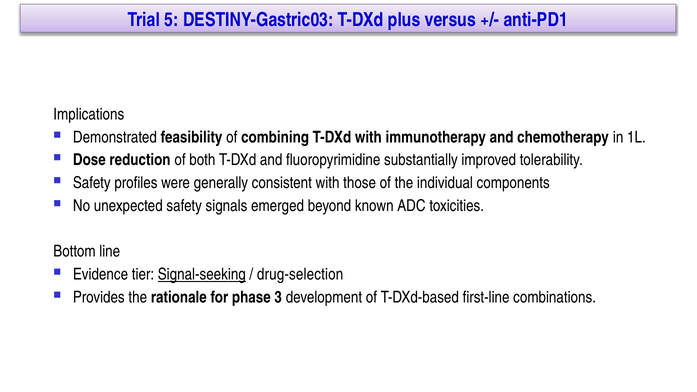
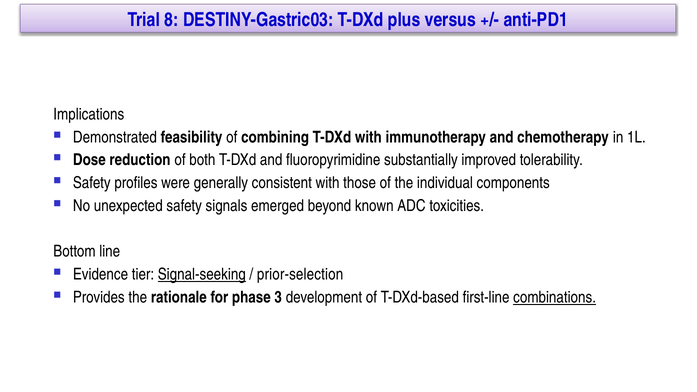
5: 5 -> 8 (171, 20)
drug-selection: drug-selection -> prior-selection (300, 275)
combinations underline: none -> present (555, 297)
